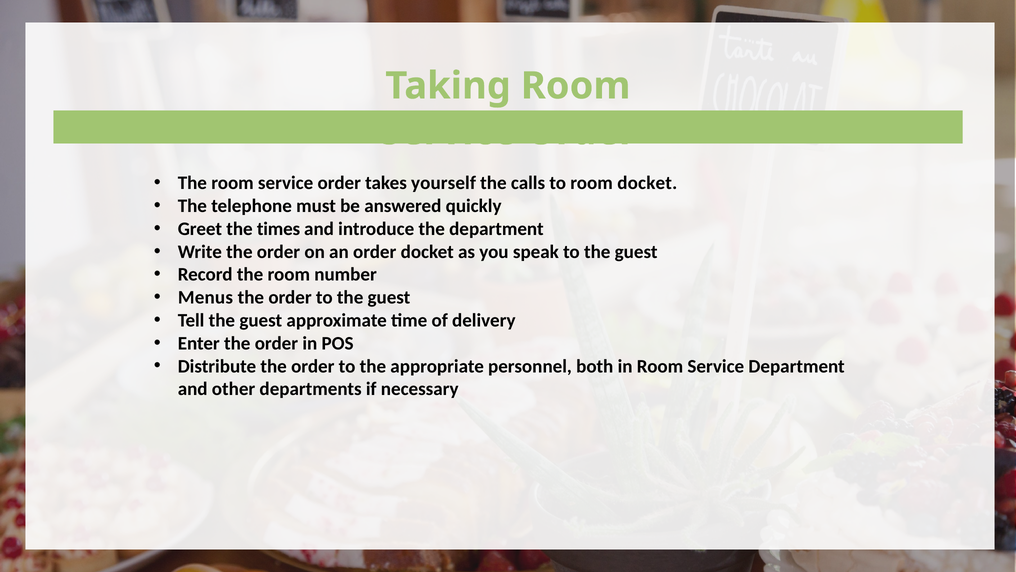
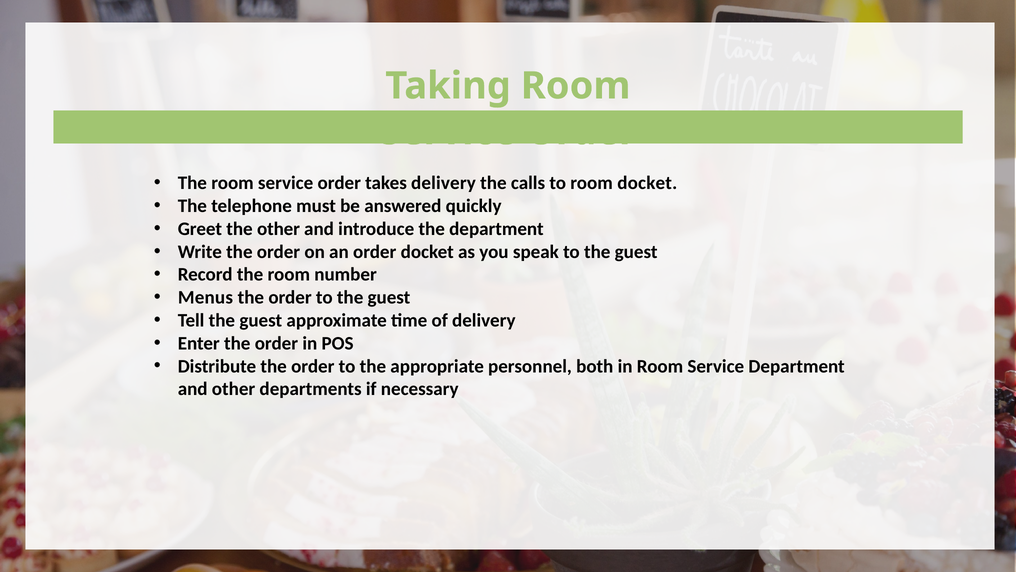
takes yourself: yourself -> delivery (443, 183)
the times: times -> other (279, 229)
